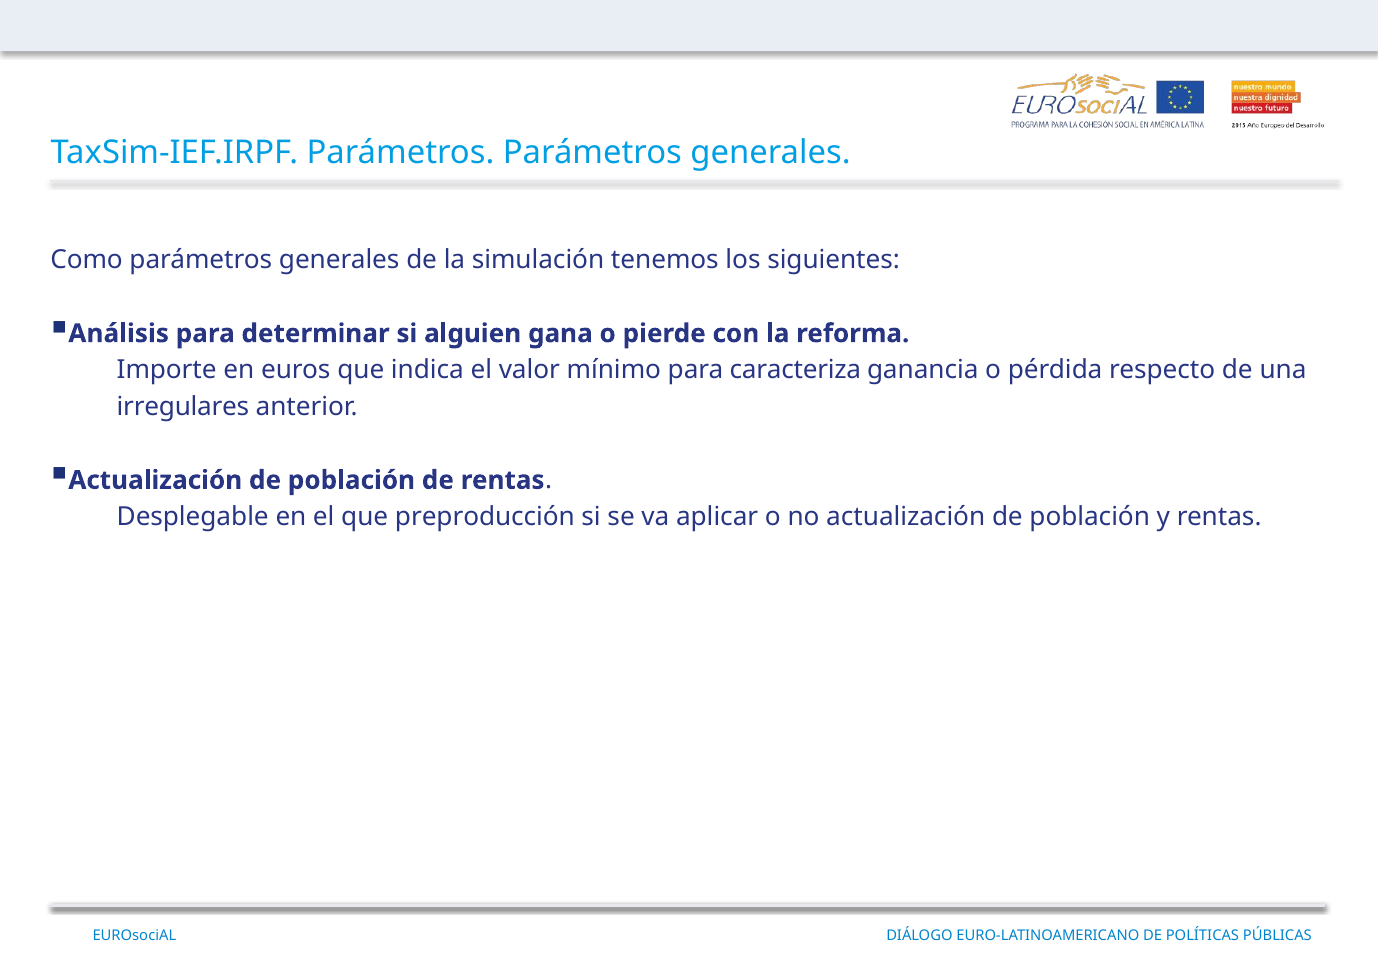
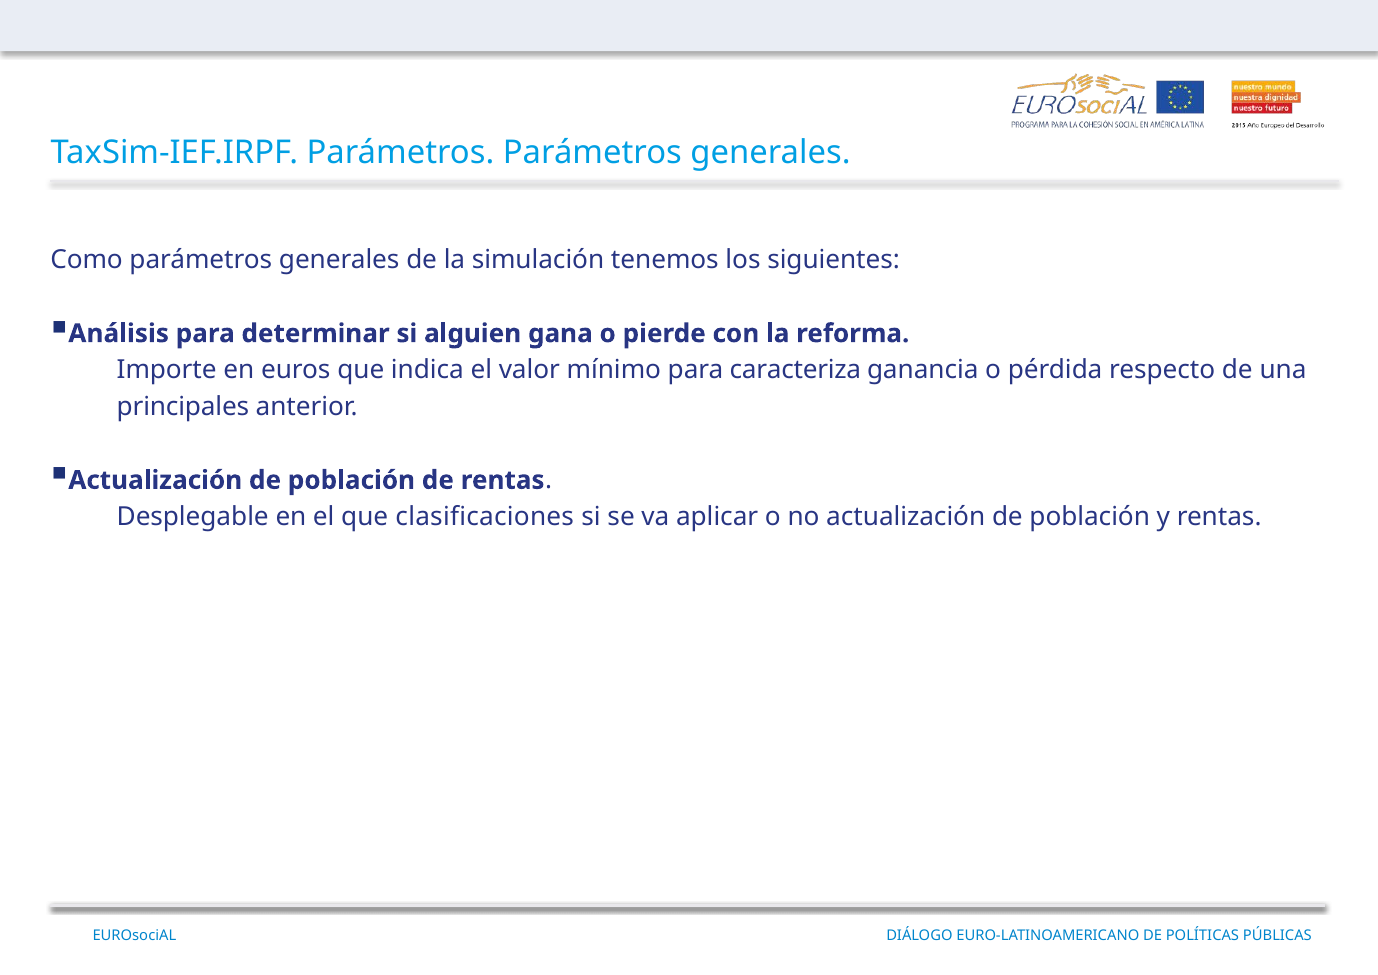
irregulares: irregulares -> principales (183, 407)
preproducción: preproducción -> clasificaciones (485, 517)
